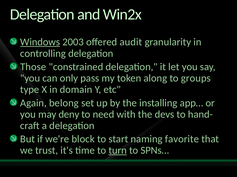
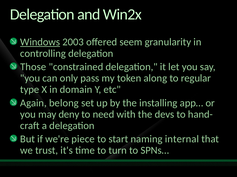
audit: audit -> seem (131, 42)
groups: groups -> regular (196, 78)
block: block -> piece (83, 140)
favorite: favorite -> internal (182, 140)
turn underline: present -> none (118, 151)
